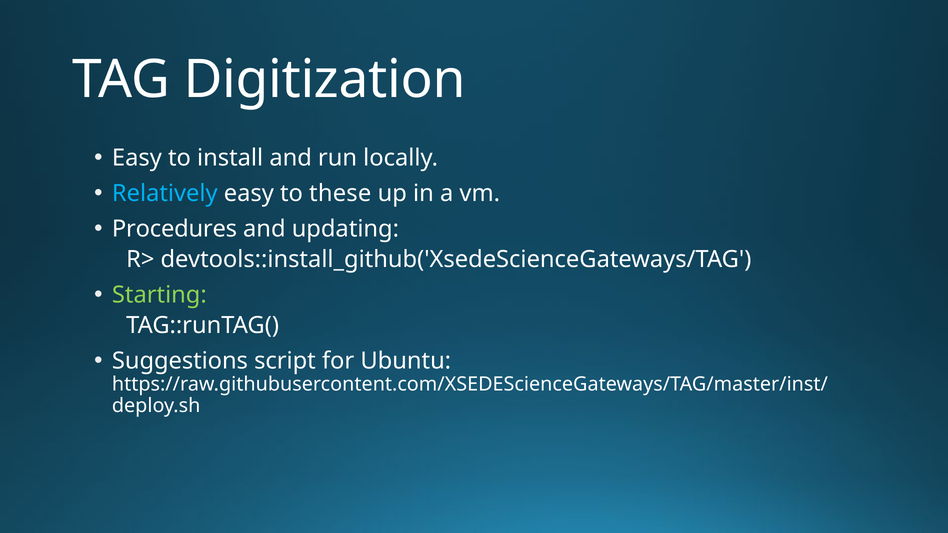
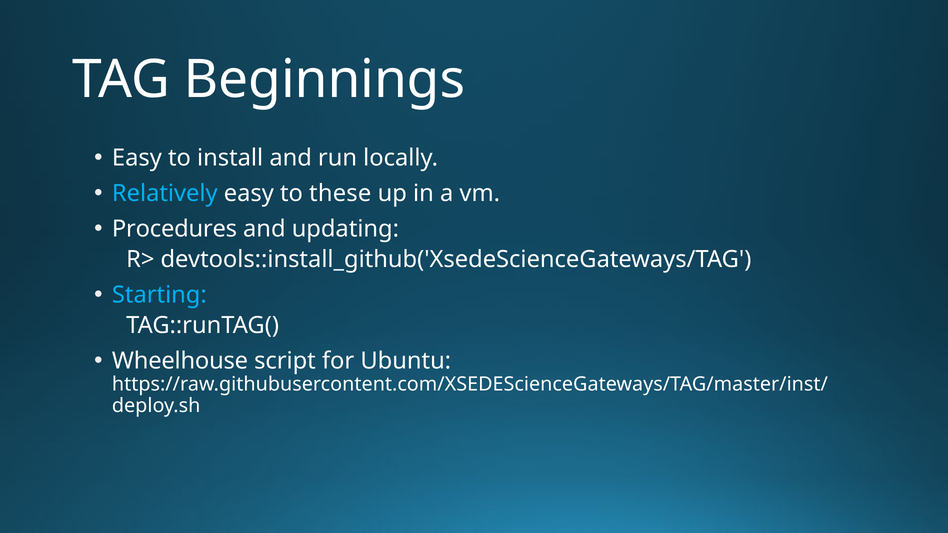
Digitization: Digitization -> Beginnings (325, 80)
Starting colour: light green -> light blue (159, 295)
Suggestions: Suggestions -> Wheelhouse (180, 361)
